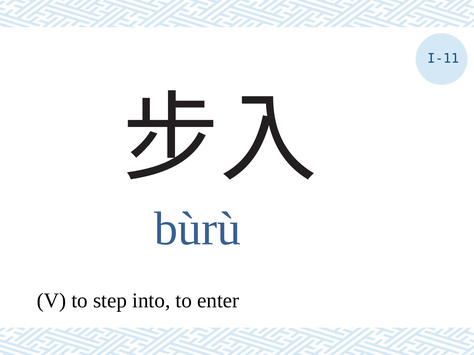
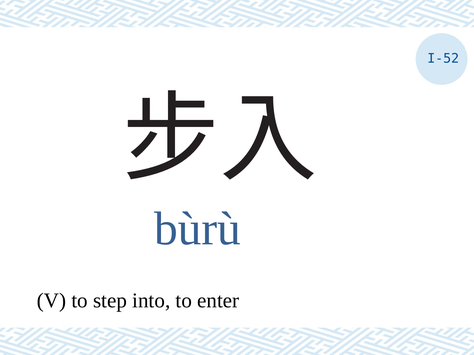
I-11: I-11 -> I-52 (443, 59)
